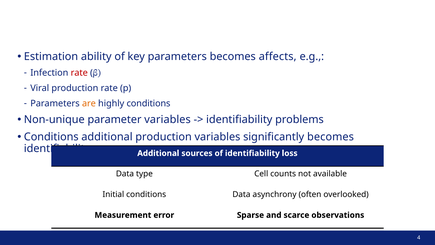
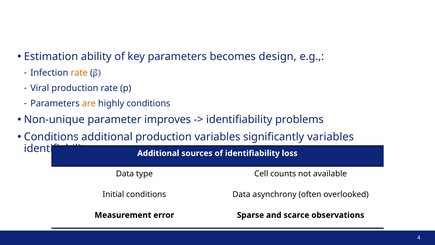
affects: affects -> design (278, 57)
rate colour: red -> orange (79, 73)
parameter variables: variables -> improves (168, 119)
significantly becomes: becomes -> variables (331, 137)
